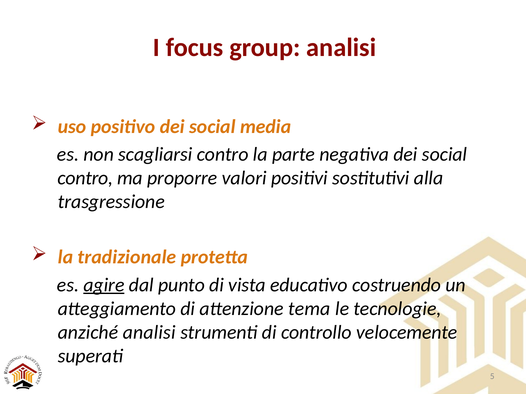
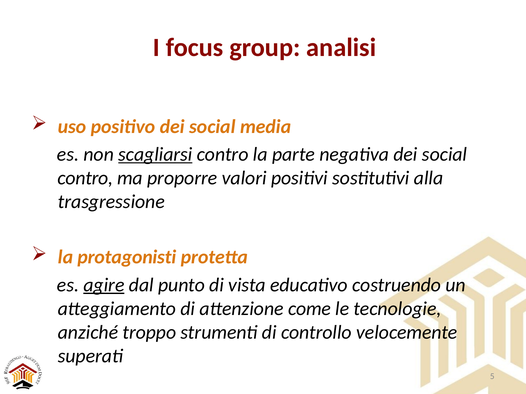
scagliarsi underline: none -> present (155, 155)
tradizionale: tradizionale -> protagonisti (127, 257)
tema: tema -> come (309, 309)
anziché analisi: analisi -> troppo (149, 333)
